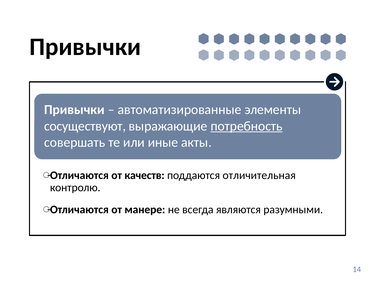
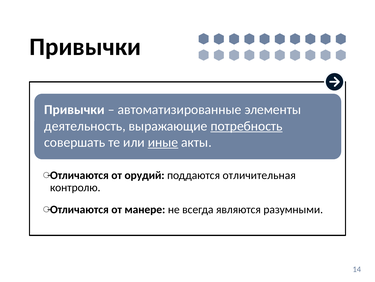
сосуществуют: сосуществуют -> деятельность (85, 126)
иные underline: none -> present (163, 142)
качеств: качеств -> орудий (145, 175)
